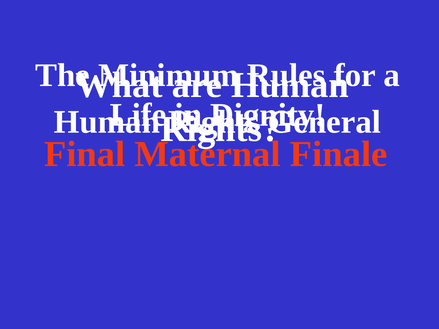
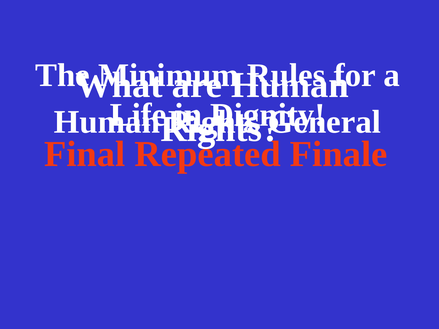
Maternal: Maternal -> Repeated (208, 154)
